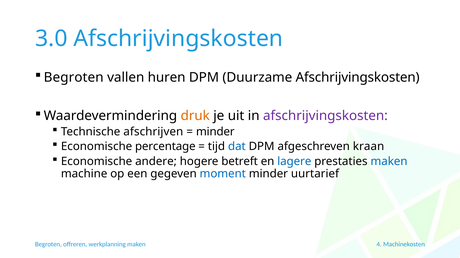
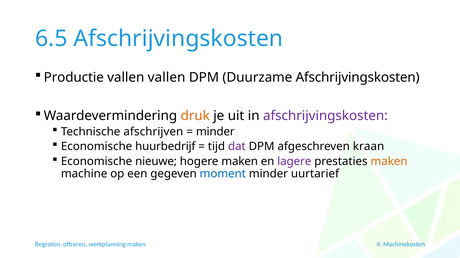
3.0: 3.0 -> 6.5 (51, 39)
Begroten: Begroten -> Productie (74, 78)
vallen huren: huren -> vallen (167, 78)
percentage: percentage -> huurbedrijf (165, 147)
dat colour: blue -> purple (237, 147)
andere: andere -> nieuwe (156, 162)
hogere betreft: betreft -> maken (240, 162)
lagere colour: blue -> purple (294, 162)
maken colour: blue -> orange (389, 162)
